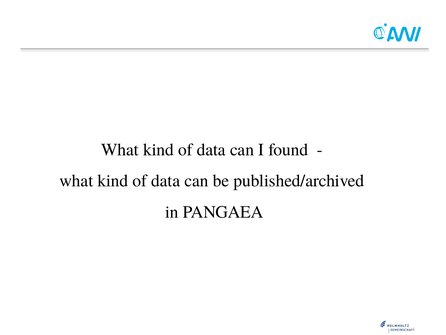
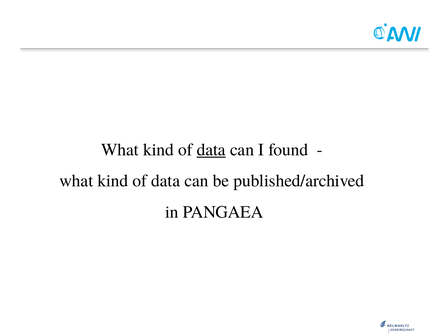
data underline: none -> present (211, 149)
